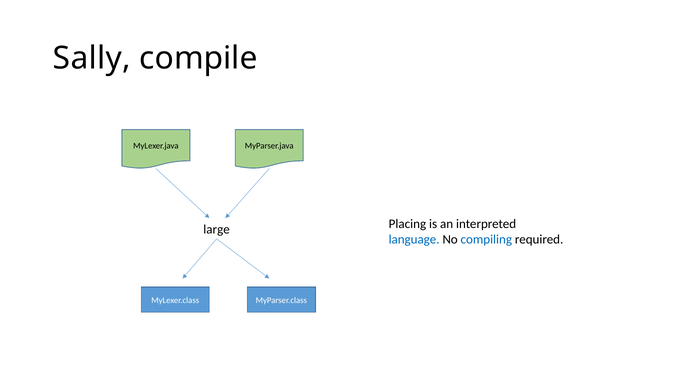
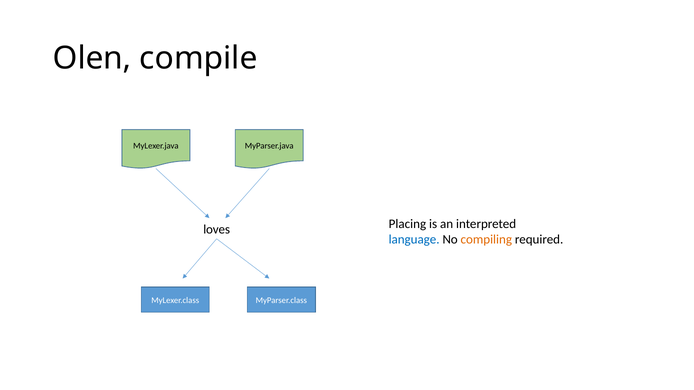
Sally: Sally -> Olen (92, 58)
large: large -> loves (217, 230)
compiling colour: blue -> orange (486, 240)
